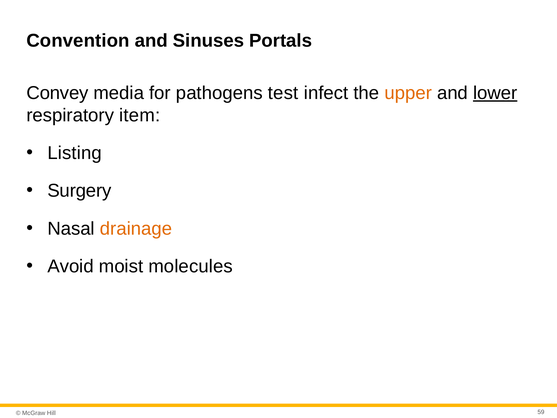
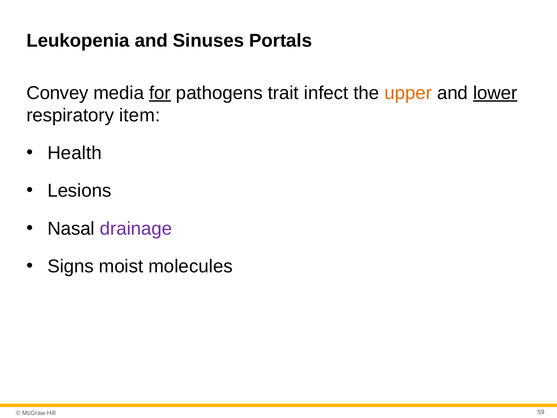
Convention: Convention -> Leukopenia (78, 41)
for underline: none -> present (160, 93)
test: test -> trait (283, 93)
Listing: Listing -> Health (75, 153)
Surgery: Surgery -> Lesions (79, 191)
drainage colour: orange -> purple (136, 228)
Avoid: Avoid -> Signs (71, 266)
